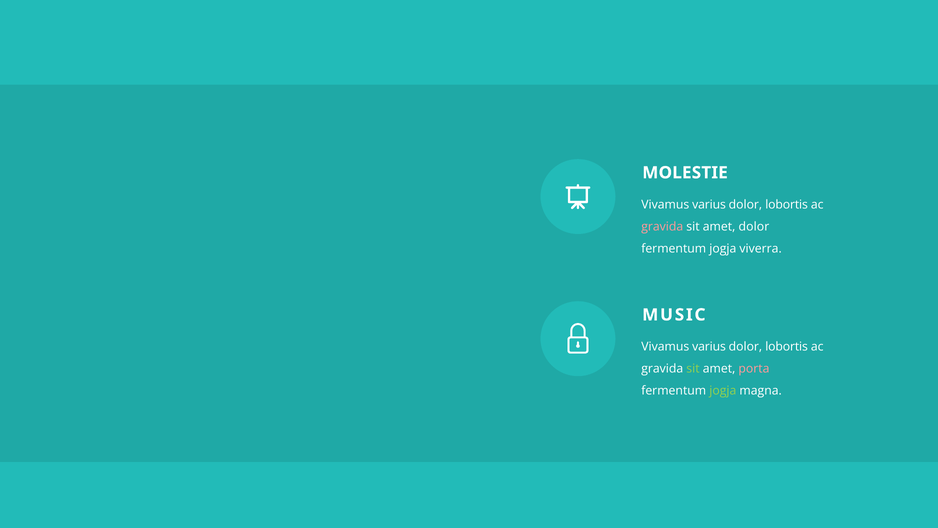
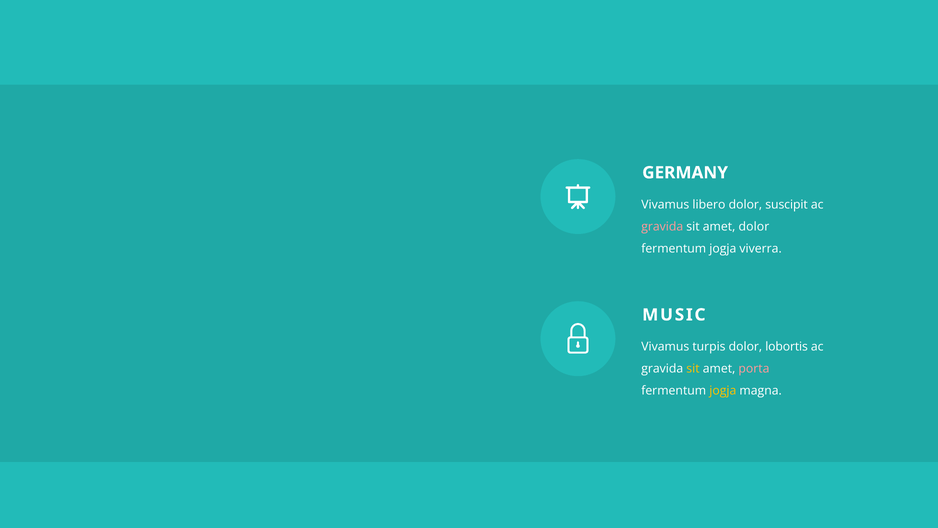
MOLESTIE: MOLESTIE -> GERMANY (685, 173)
varius: varius -> libero (709, 204)
lobortis: lobortis -> suscipit (787, 204)
varius: varius -> turpis (709, 346)
sit colour: light green -> yellow (693, 368)
jogja colour: light green -> yellow (723, 390)
